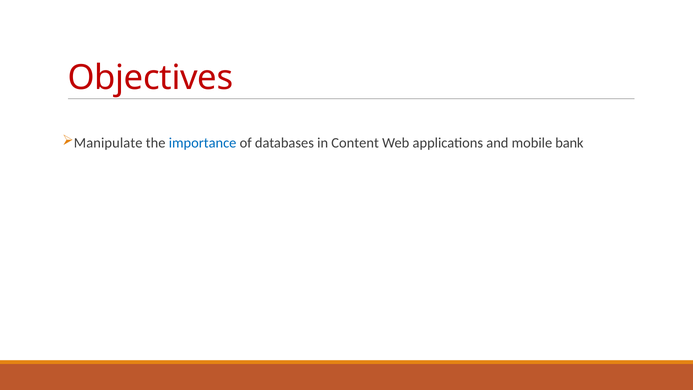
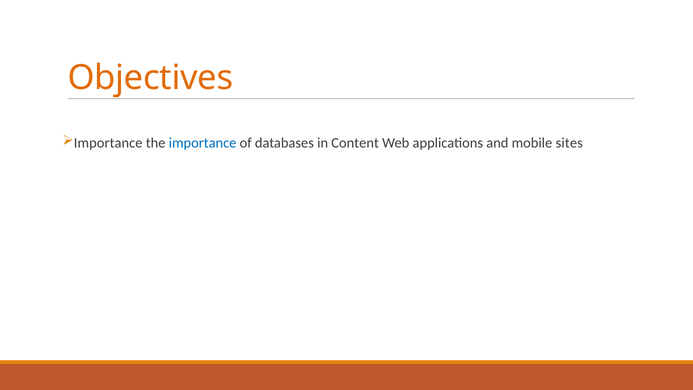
Objectives colour: red -> orange (150, 78)
Manipulate: Manipulate -> Importance (108, 143)
bank: bank -> sites (569, 143)
